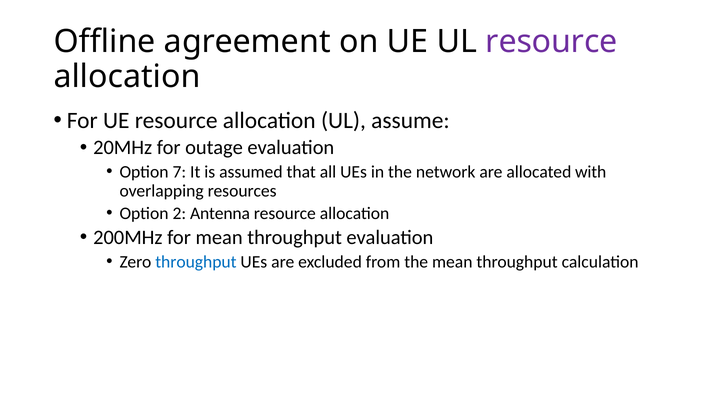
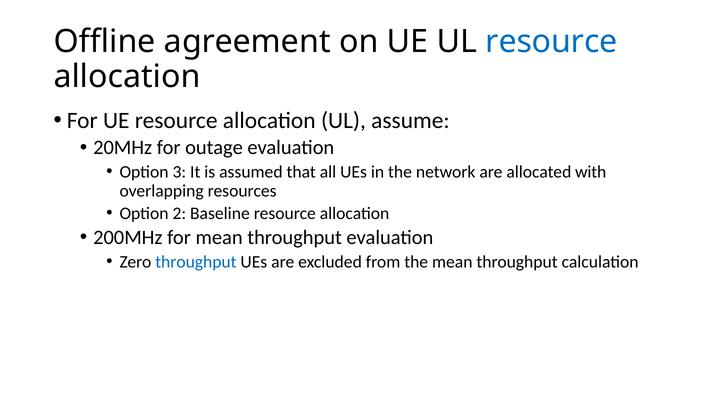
resource colour: purple -> blue (552, 42)
7: 7 -> 3 (179, 172)
Antenna: Antenna -> Baseline (220, 214)
